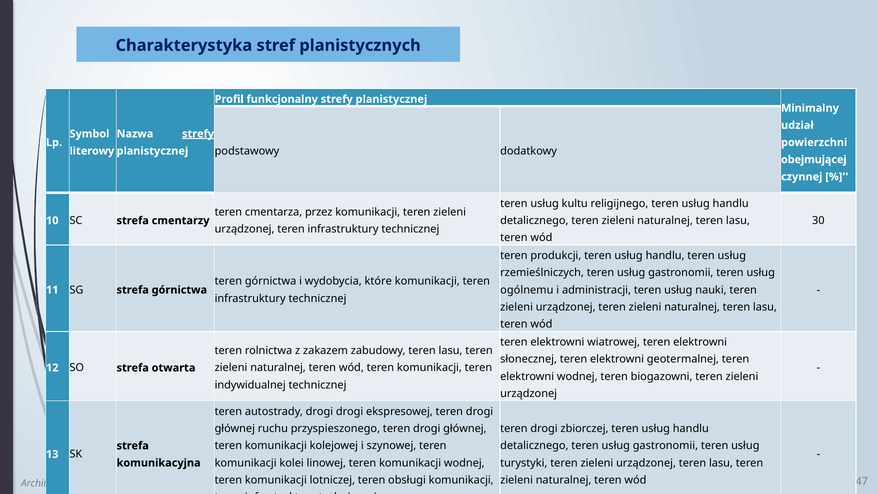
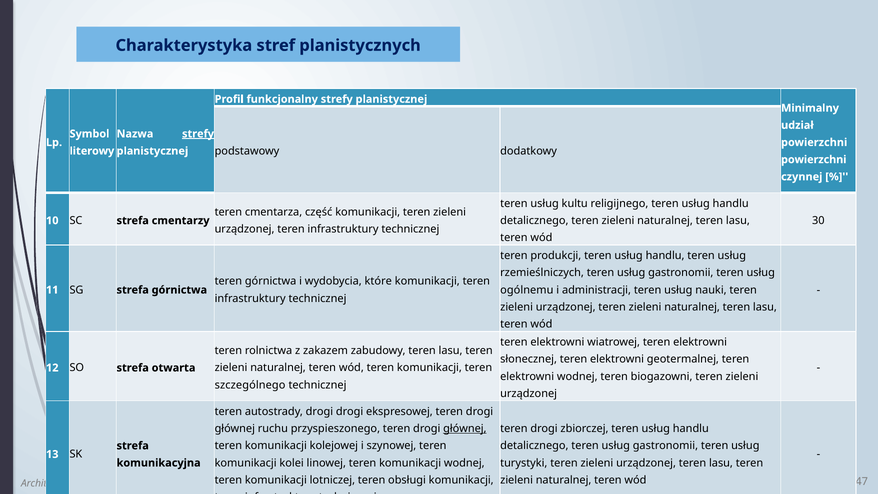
obejmującej: obejmującej -> powierzchni (814, 160)
przez: przez -> część (319, 212)
indywidualnej: indywidualnej -> szczególnego (250, 385)
głównej underline: none -> present (465, 428)
